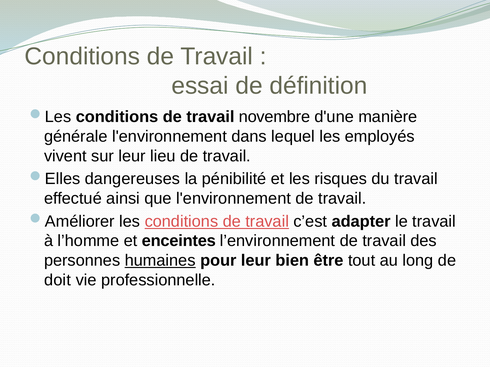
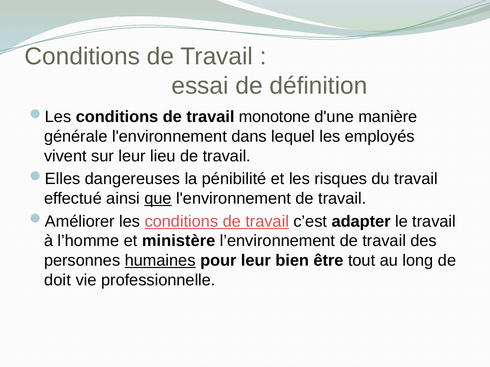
novembre: novembre -> monotone (275, 117)
que underline: none -> present (158, 199)
enceintes: enceintes -> ministère (179, 241)
